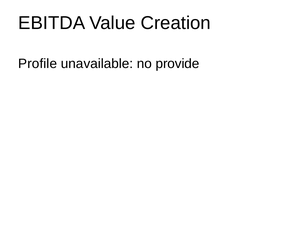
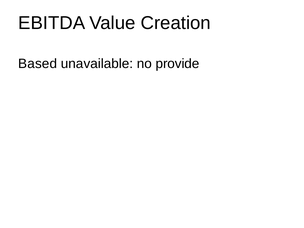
Profile: Profile -> Based (38, 64)
